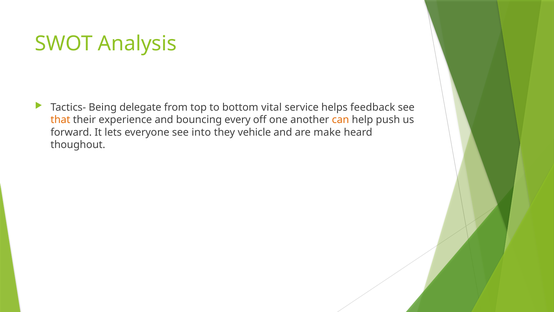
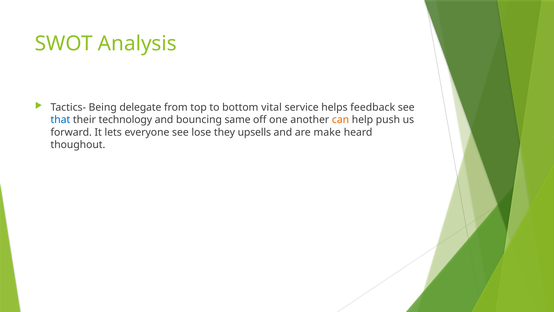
that colour: orange -> blue (60, 120)
experience: experience -> technology (125, 120)
every: every -> same (238, 120)
into: into -> lose (201, 132)
vehicle: vehicle -> upsells (254, 132)
